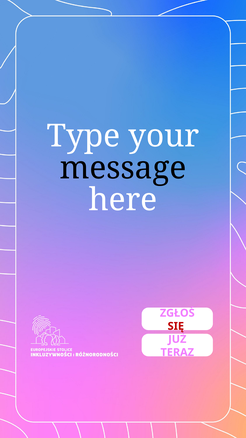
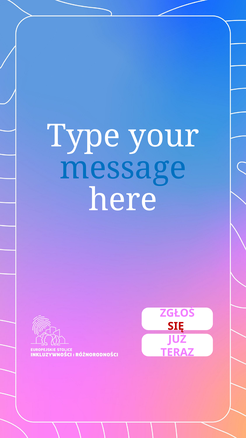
message colour: black -> blue (123, 168)
